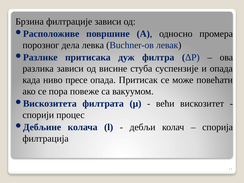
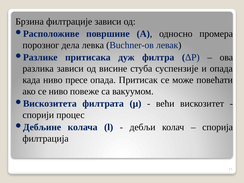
се пора: пора -> ниво (58, 91)
